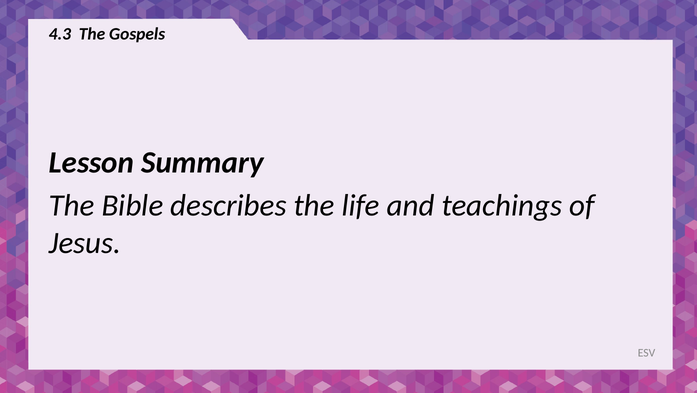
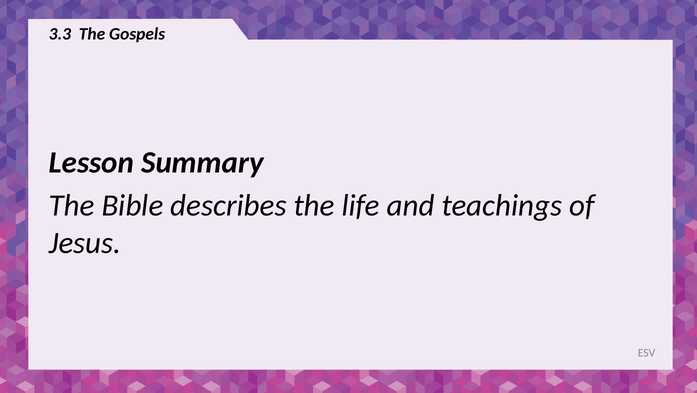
4.3: 4.3 -> 3.3 (60, 34)
